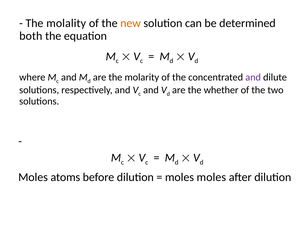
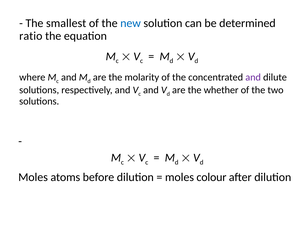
molality: molality -> smallest (66, 23)
new colour: orange -> blue (131, 23)
both: both -> ratio (31, 36)
moles moles: moles -> colour (211, 177)
